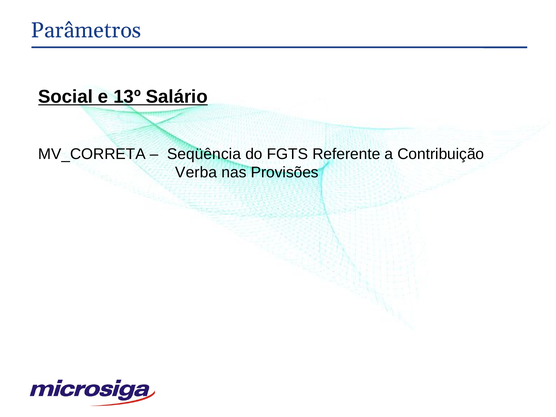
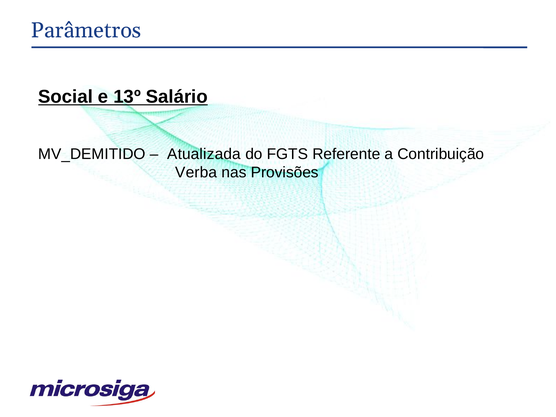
MV_CORRETA: MV_CORRETA -> MV_DEMITIDO (92, 154)
Seqüência: Seqüência -> Atualizada (204, 154)
